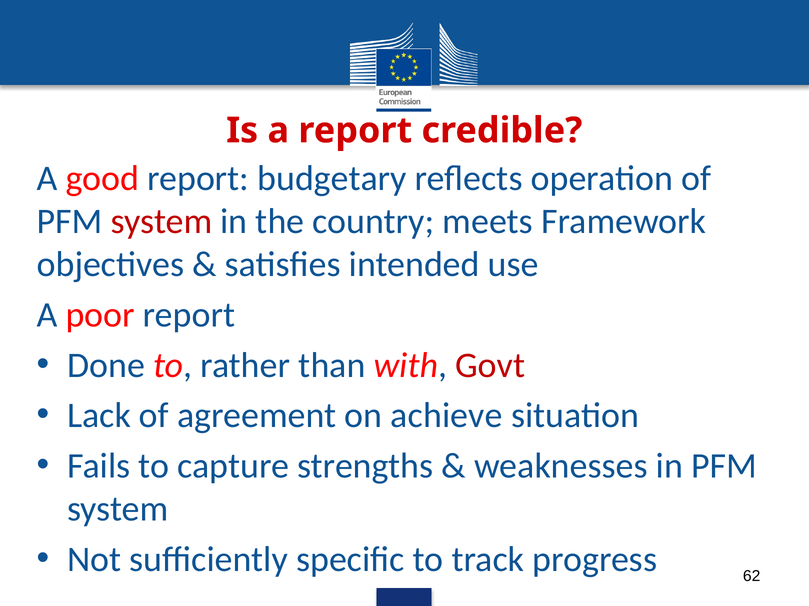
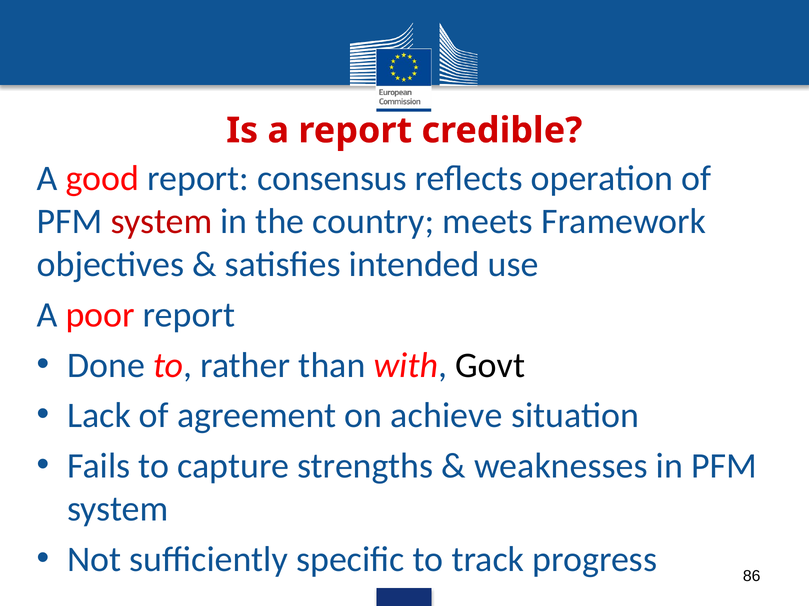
budgetary: budgetary -> consensus (332, 179)
Govt colour: red -> black (490, 366)
62: 62 -> 86 (752, 577)
